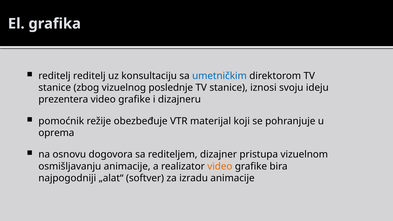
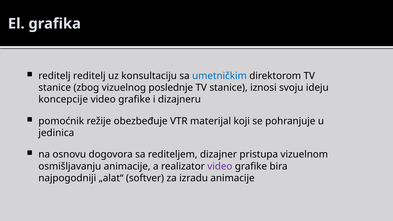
prezentera: prezentera -> koncepcije (63, 99)
oprema: oprema -> jedinica (56, 133)
video colour: orange -> purple (220, 166)
